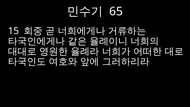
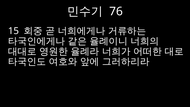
65: 65 -> 76 (116, 11)
